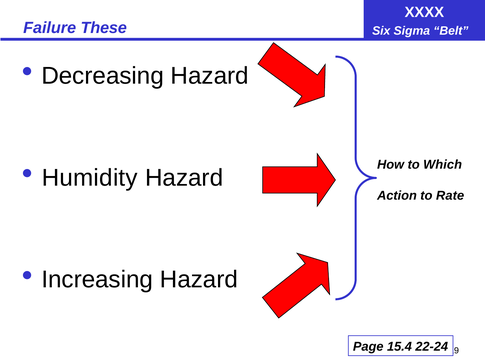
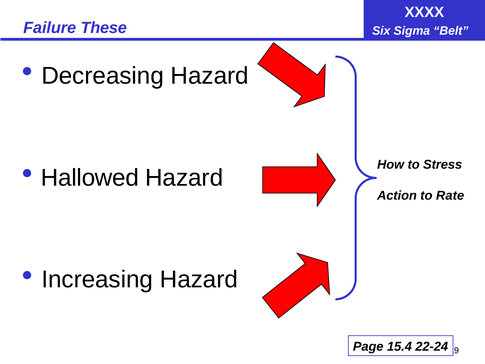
Which: Which -> Stress (443, 165)
Humidity: Humidity -> Hallowed (90, 178)
